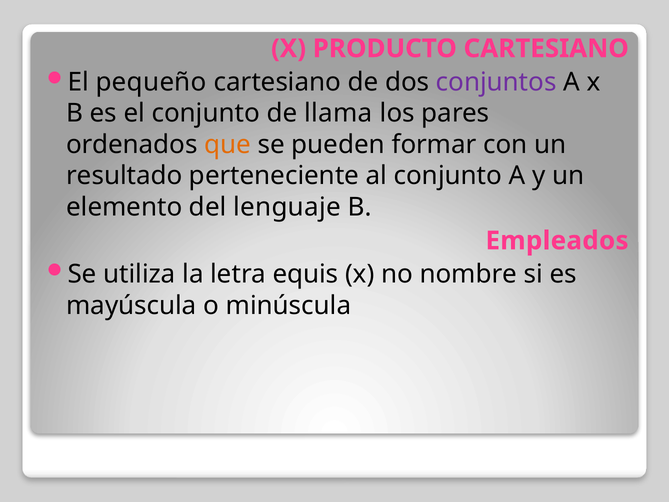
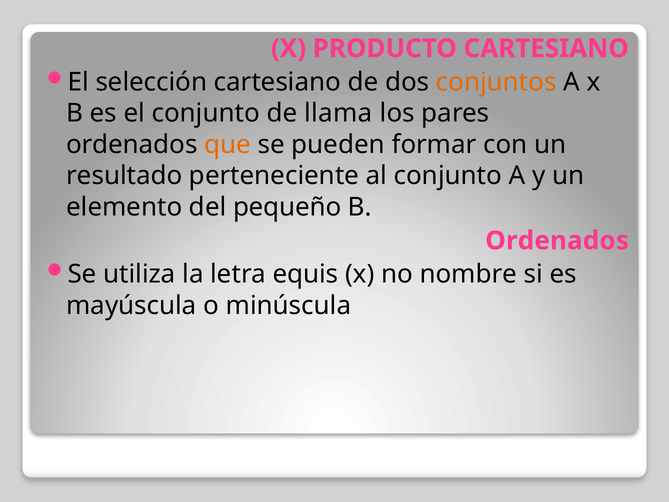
pequeño: pequeño -> selección (151, 82)
conjuntos colour: purple -> orange (496, 82)
lenguaje: lenguaje -> pequeño (287, 207)
Empleados: Empleados -> Ordenados (557, 241)
